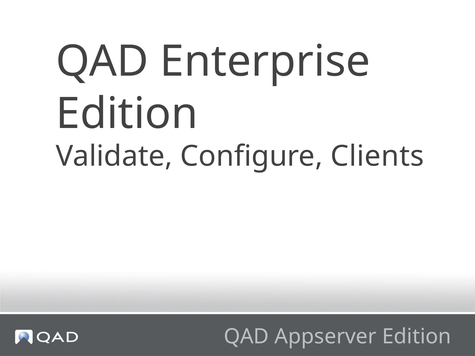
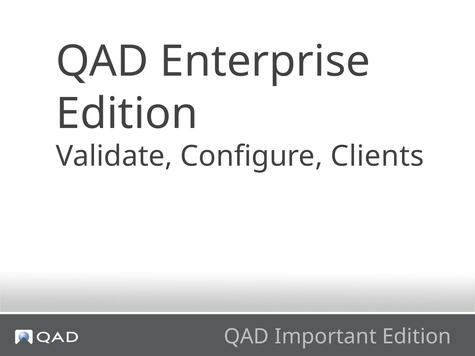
Appserver: Appserver -> Important (326, 337)
